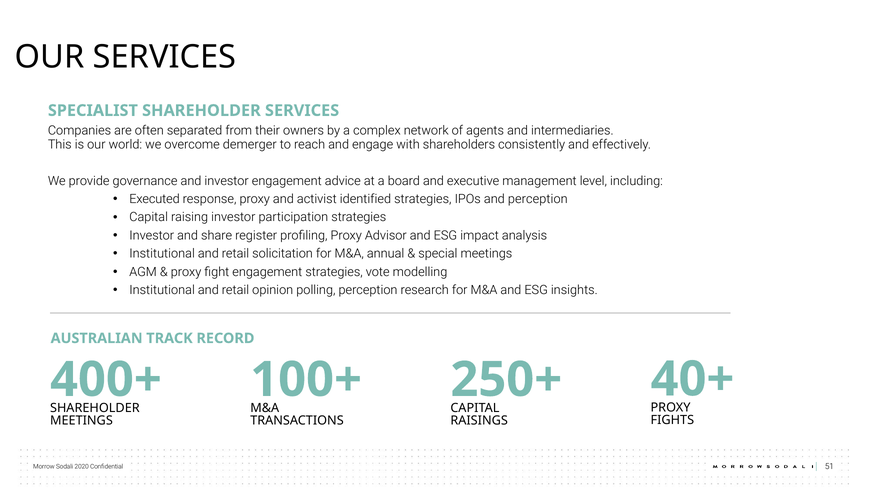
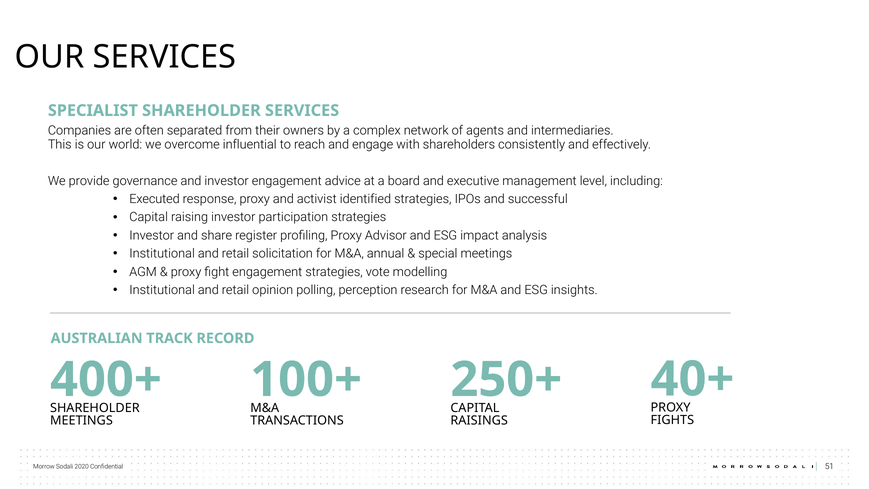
demerger: demerger -> influential (250, 144)
and perception: perception -> successful (538, 199)
